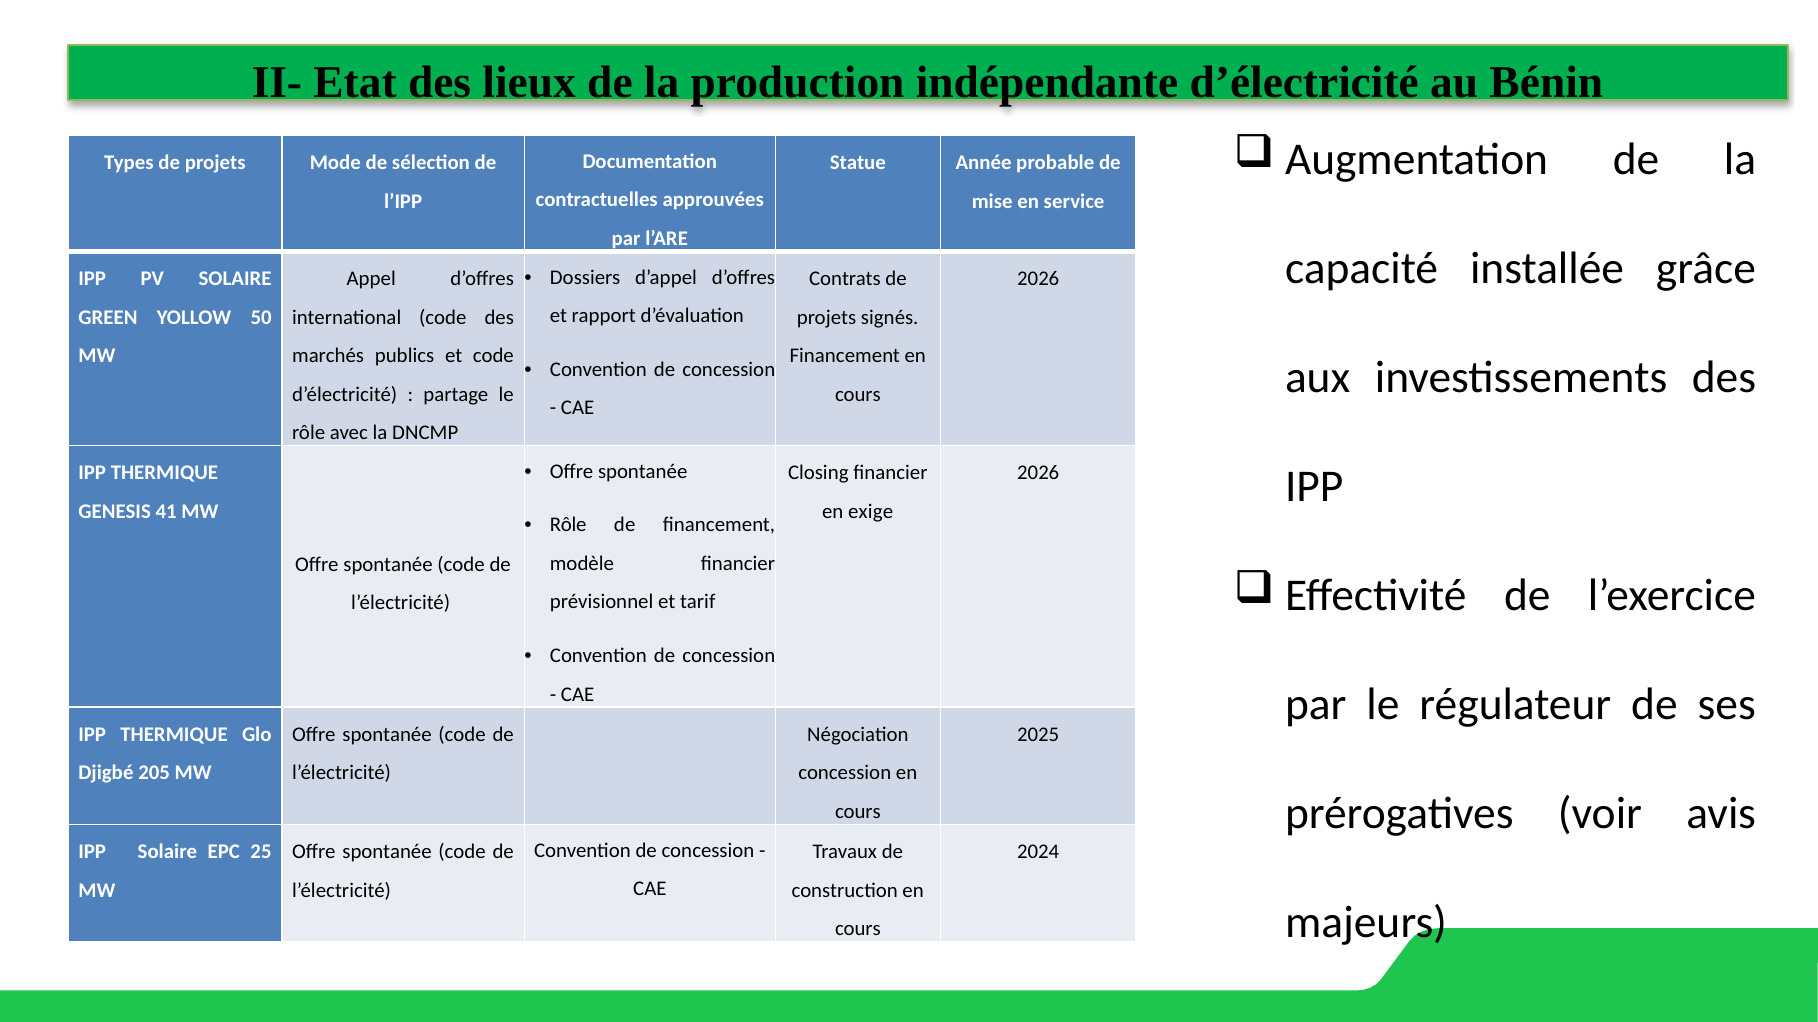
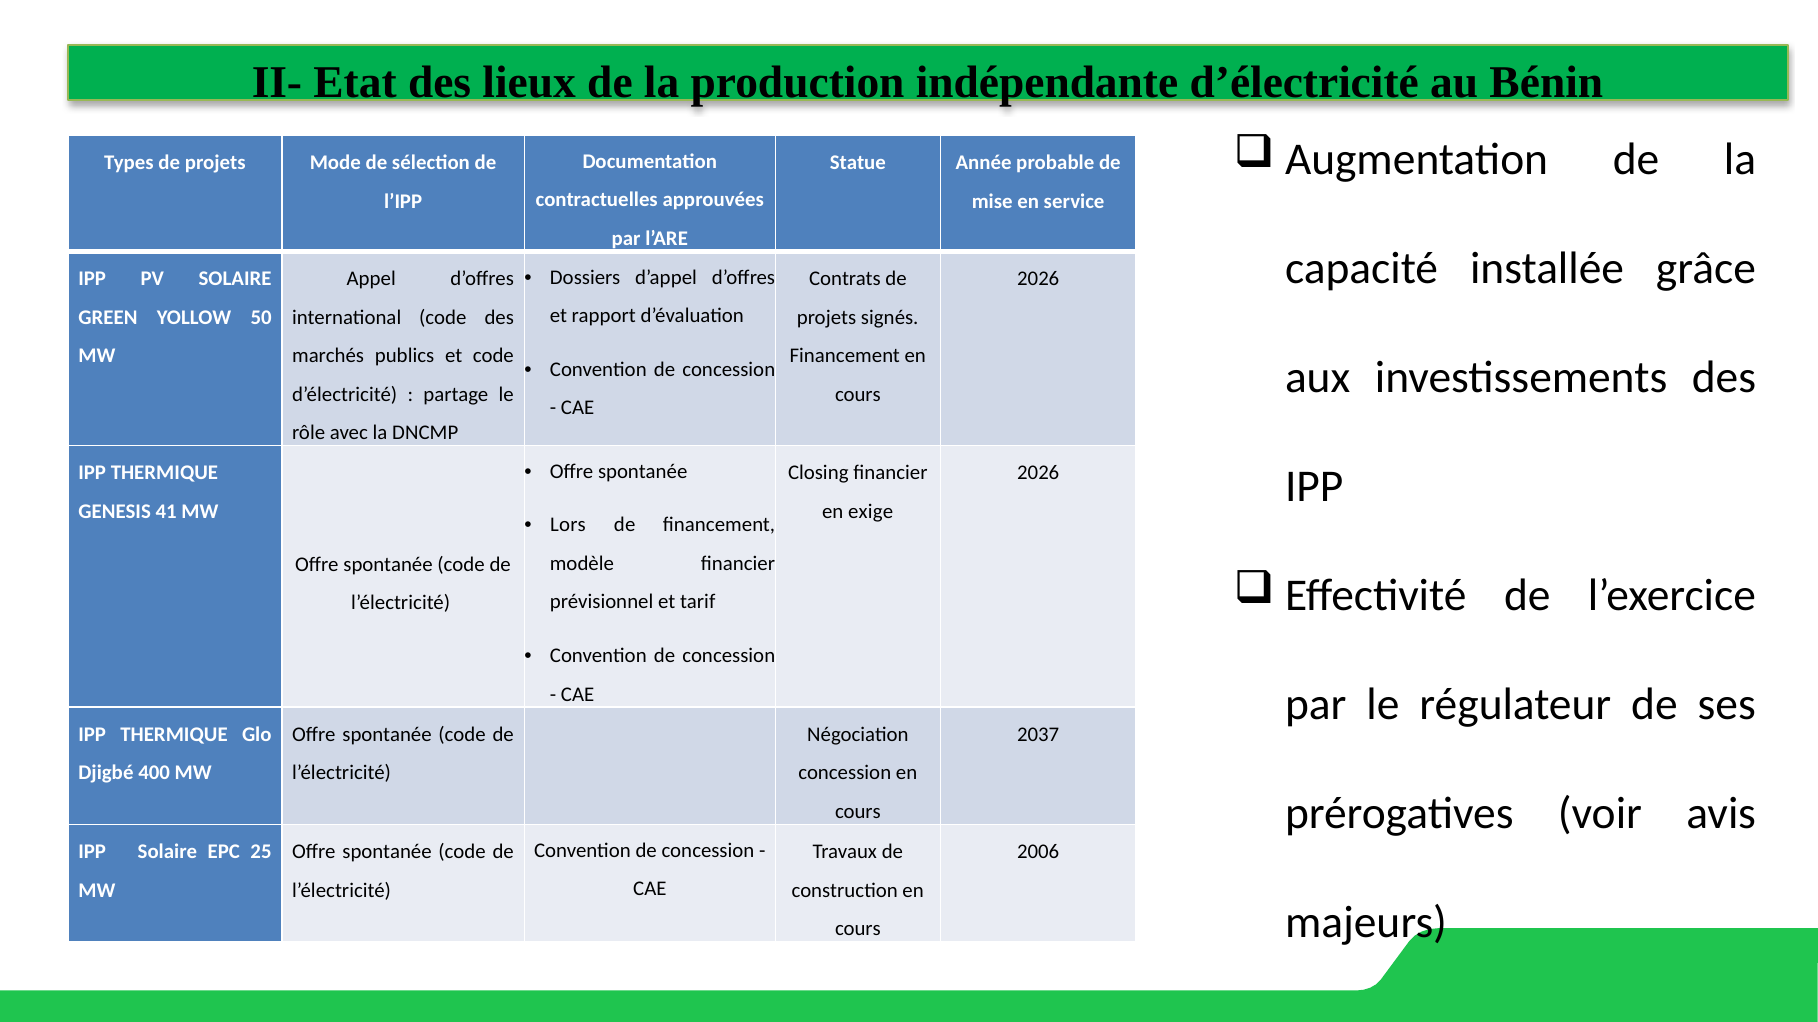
Rôle: Rôle -> Lors (568, 525)
2025: 2025 -> 2037 (1038, 735)
205: 205 -> 400 (154, 773)
2024: 2024 -> 2006 (1038, 852)
